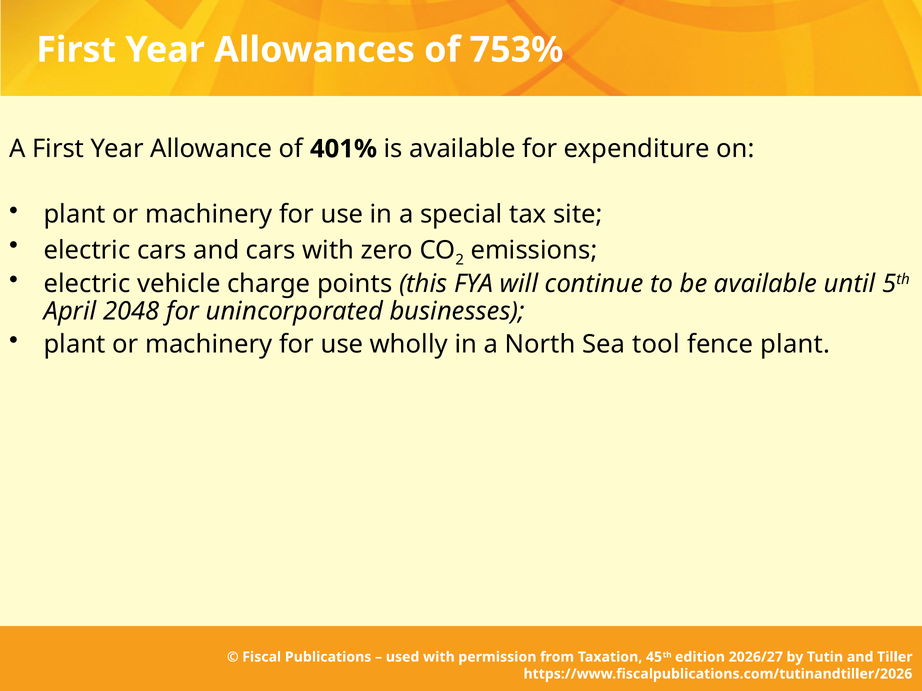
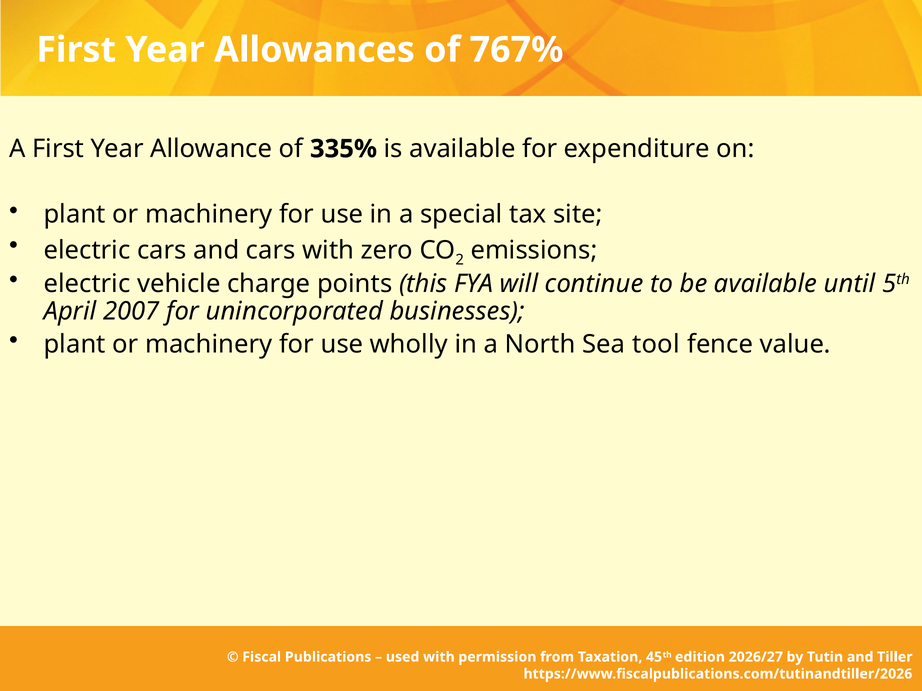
753%: 753% -> 767% (517, 50)
401%: 401% -> 335% (344, 149)
2048: 2048 -> 2007 (131, 312)
fence plant: plant -> value (795, 344)
